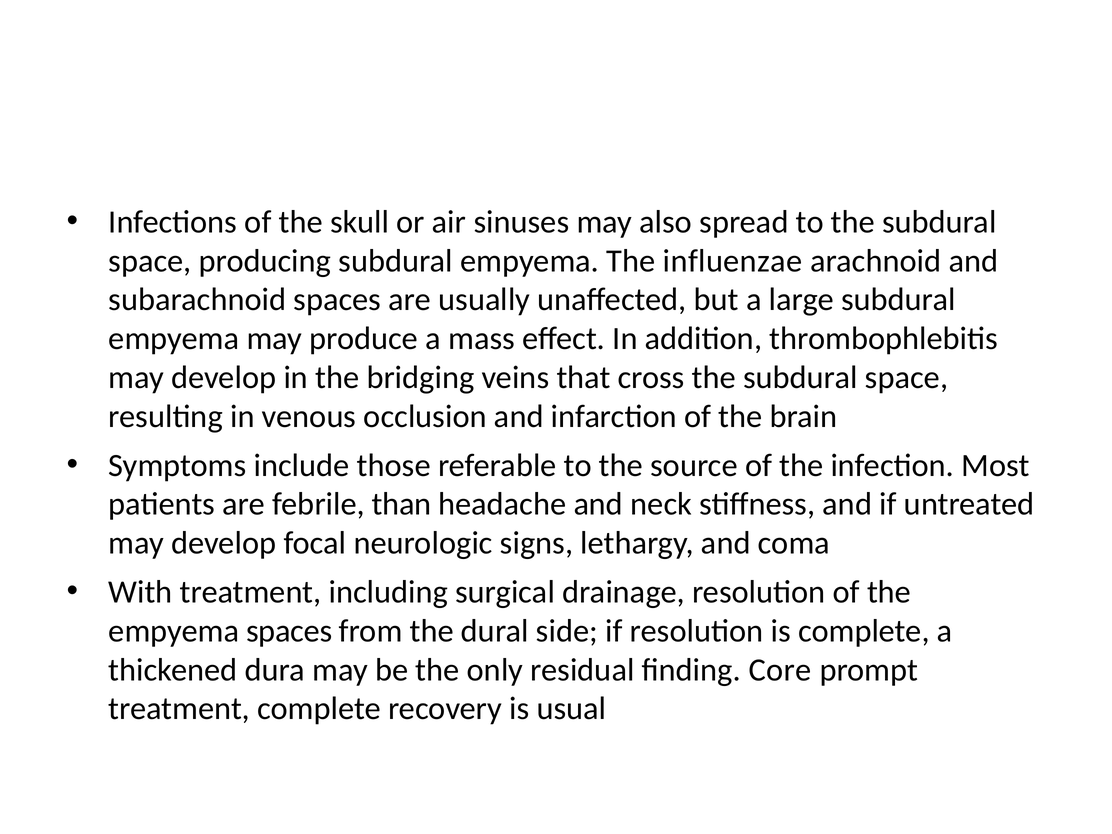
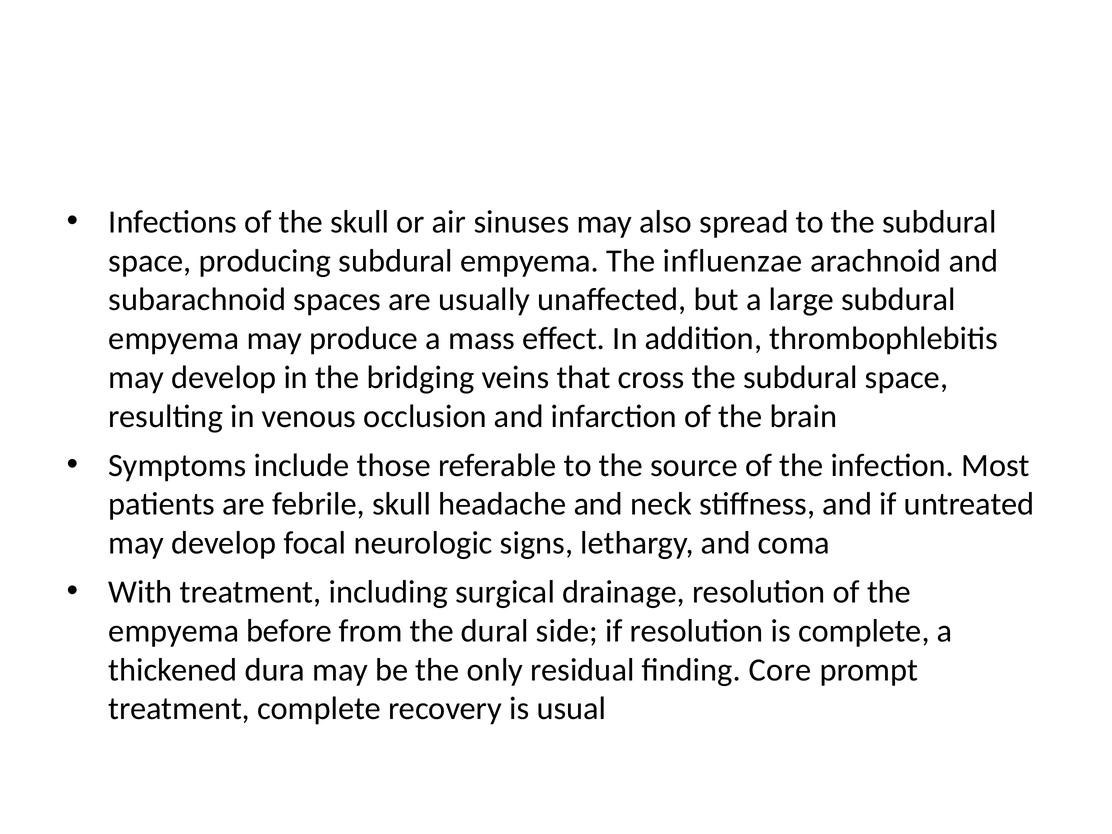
febrile than: than -> skull (402, 504)
empyema spaces: spaces -> before (289, 631)
